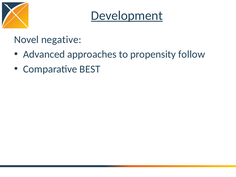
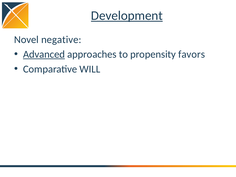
Advanced underline: none -> present (44, 54)
follow: follow -> favors (192, 54)
BEST: BEST -> WILL (90, 69)
